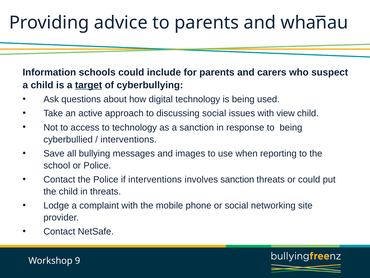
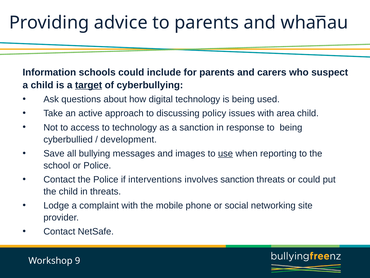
discussing social: social -> policy (214, 113)
view: view -> area (286, 113)
interventions: interventions -> development (129, 139)
use underline: none -> present (225, 153)
